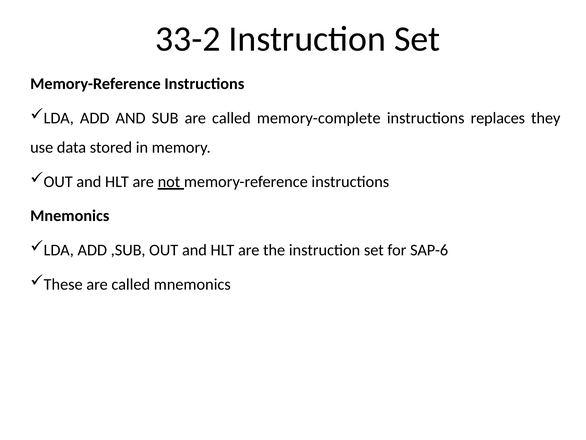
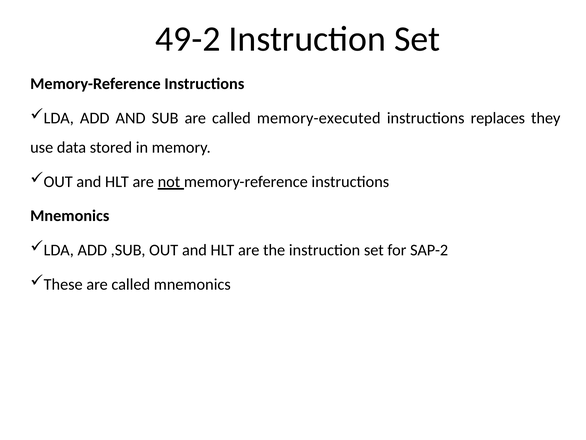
33-2: 33-2 -> 49-2 (188, 39)
memory-complete: memory-complete -> memory-executed (319, 118)
SAP-6: SAP-6 -> SAP-2 (429, 250)
